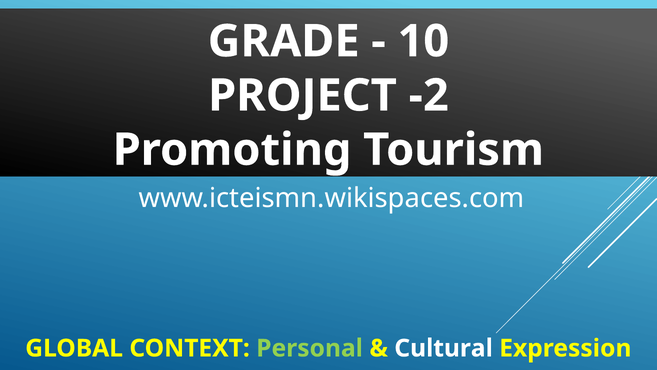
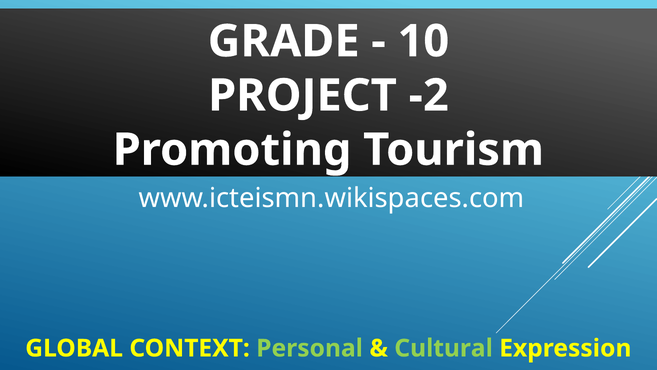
Cultural colour: white -> light green (444, 348)
